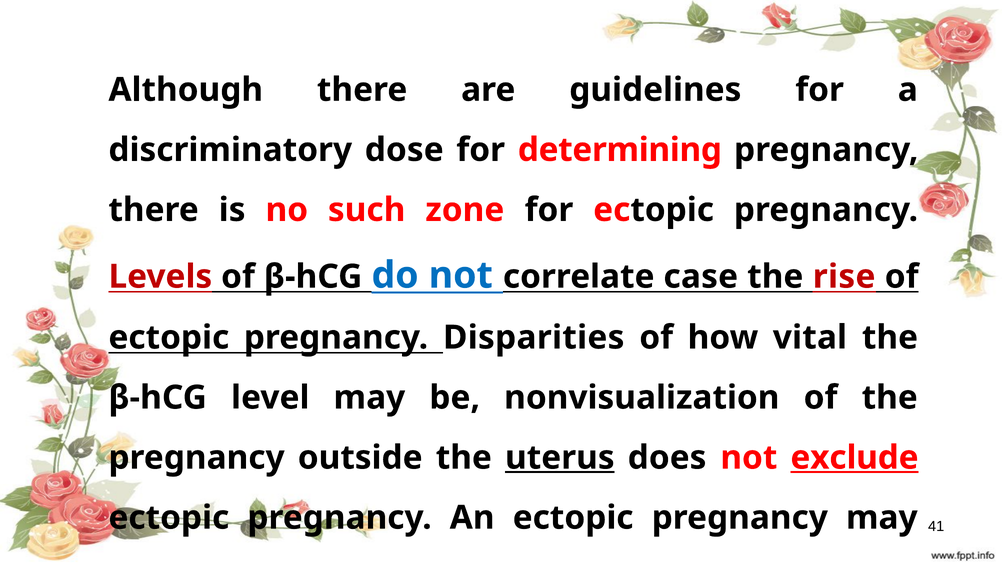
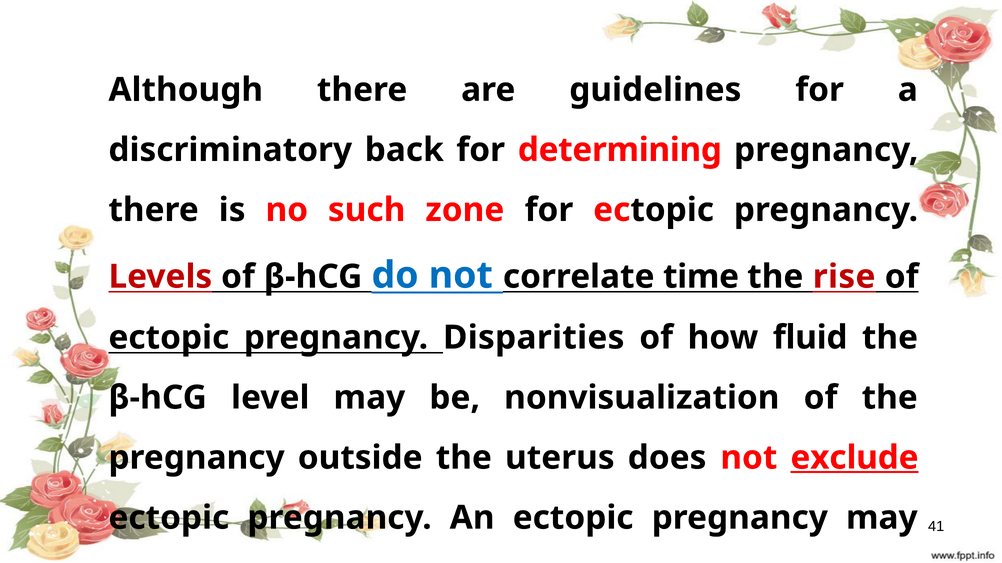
dose: dose -> back (404, 150)
case: case -> time (701, 277)
vital: vital -> fluid (810, 338)
uterus underline: present -> none (560, 458)
